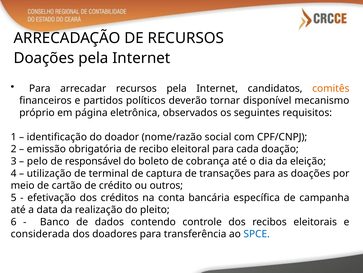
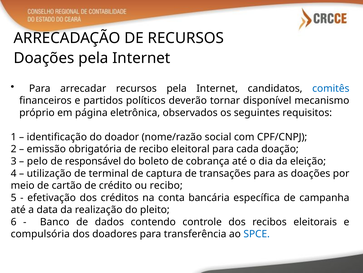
comitês colour: orange -> blue (331, 88)
ou outros: outros -> recibo (166, 185)
considerada: considerada -> compulsória (40, 233)
